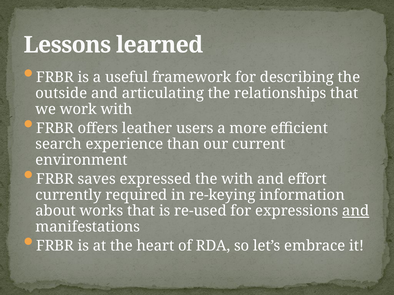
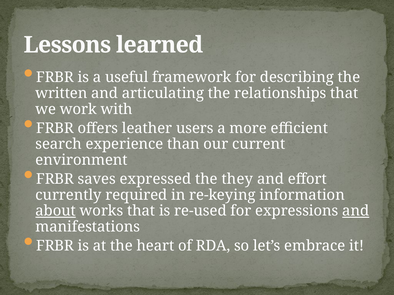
outside: outside -> written (61, 93)
the with: with -> they (237, 179)
about underline: none -> present (56, 211)
